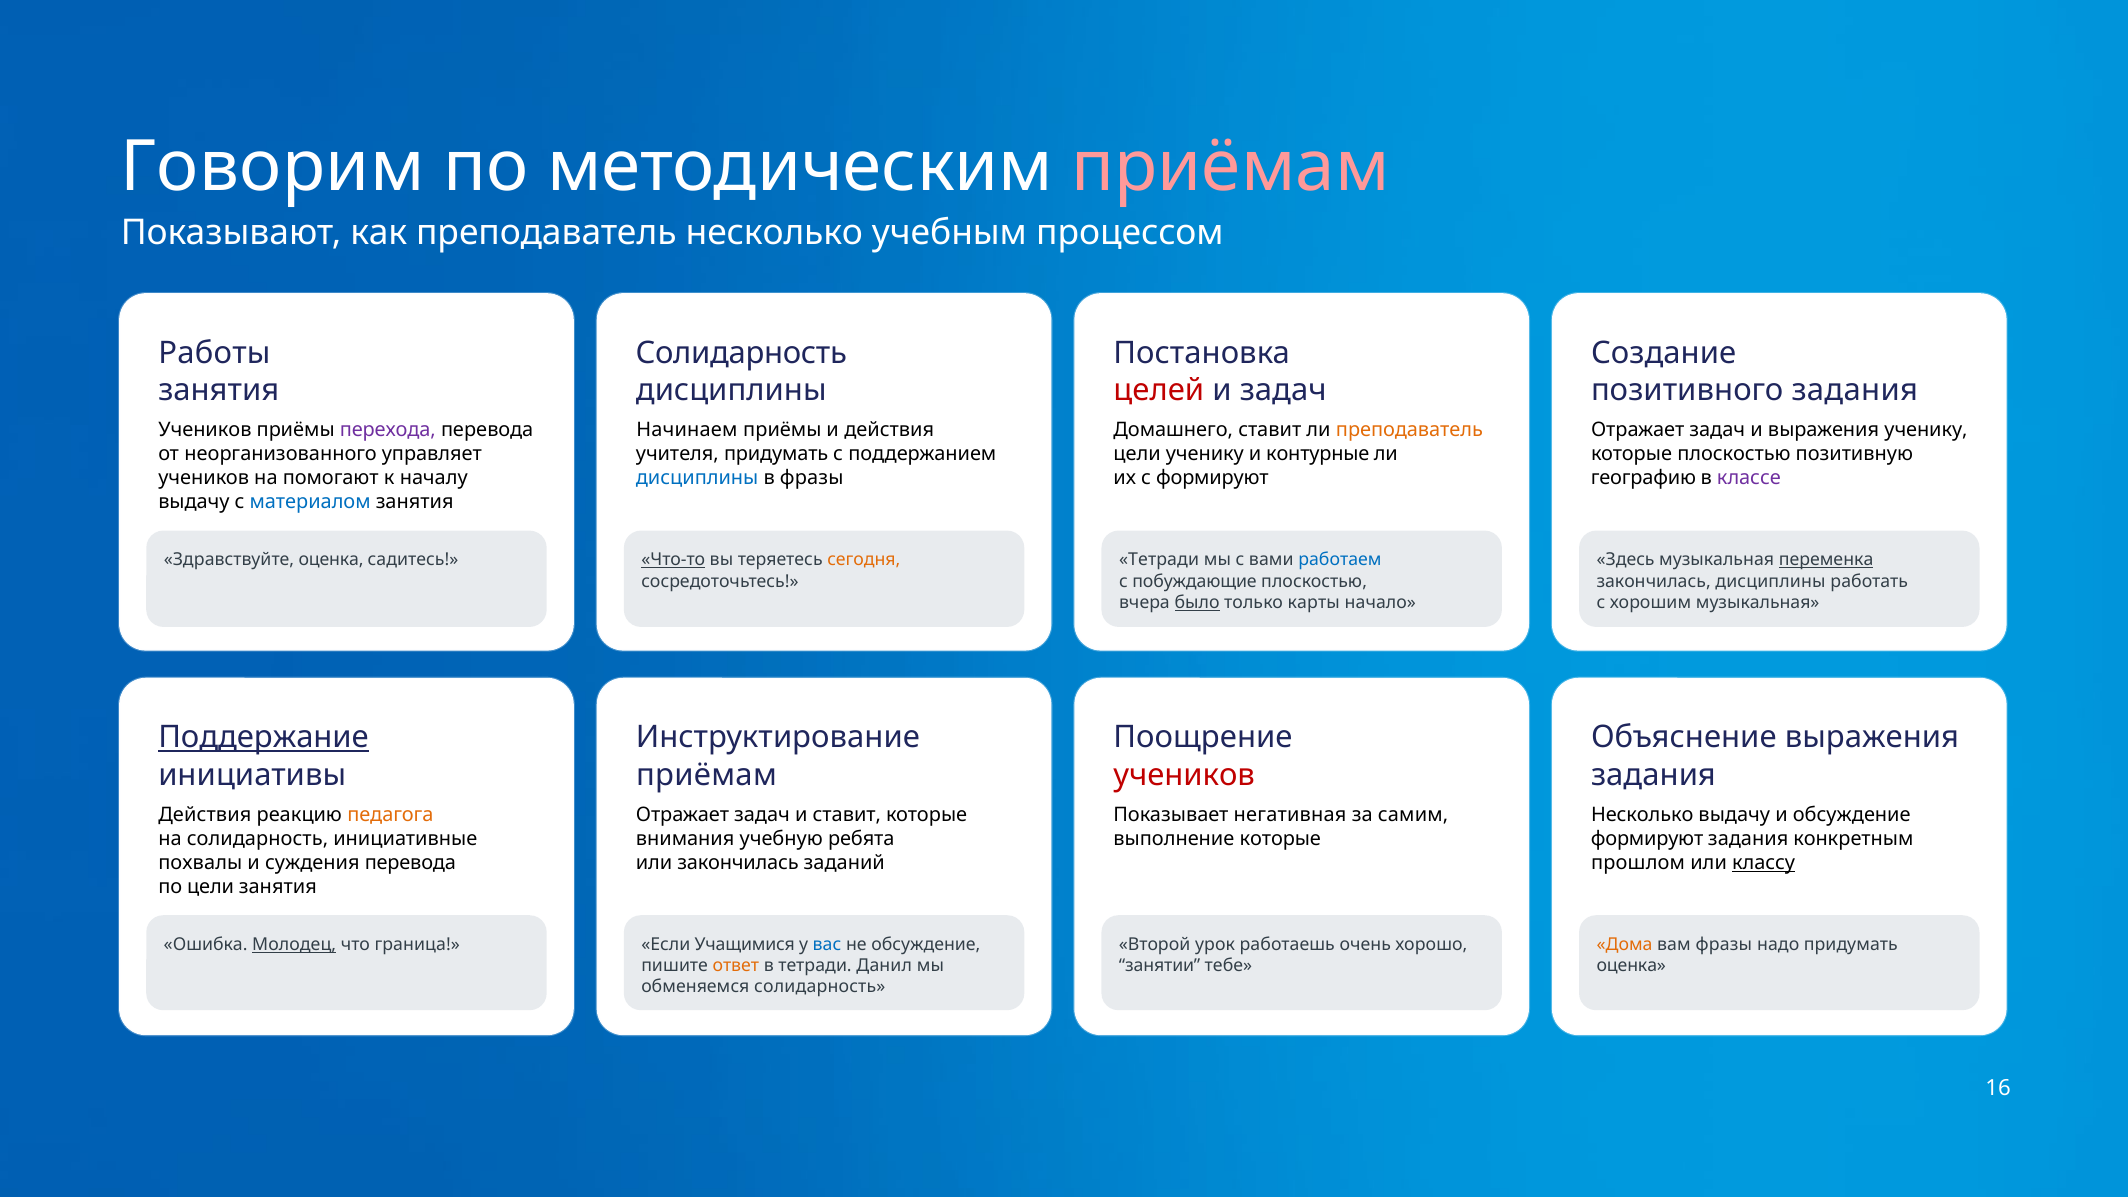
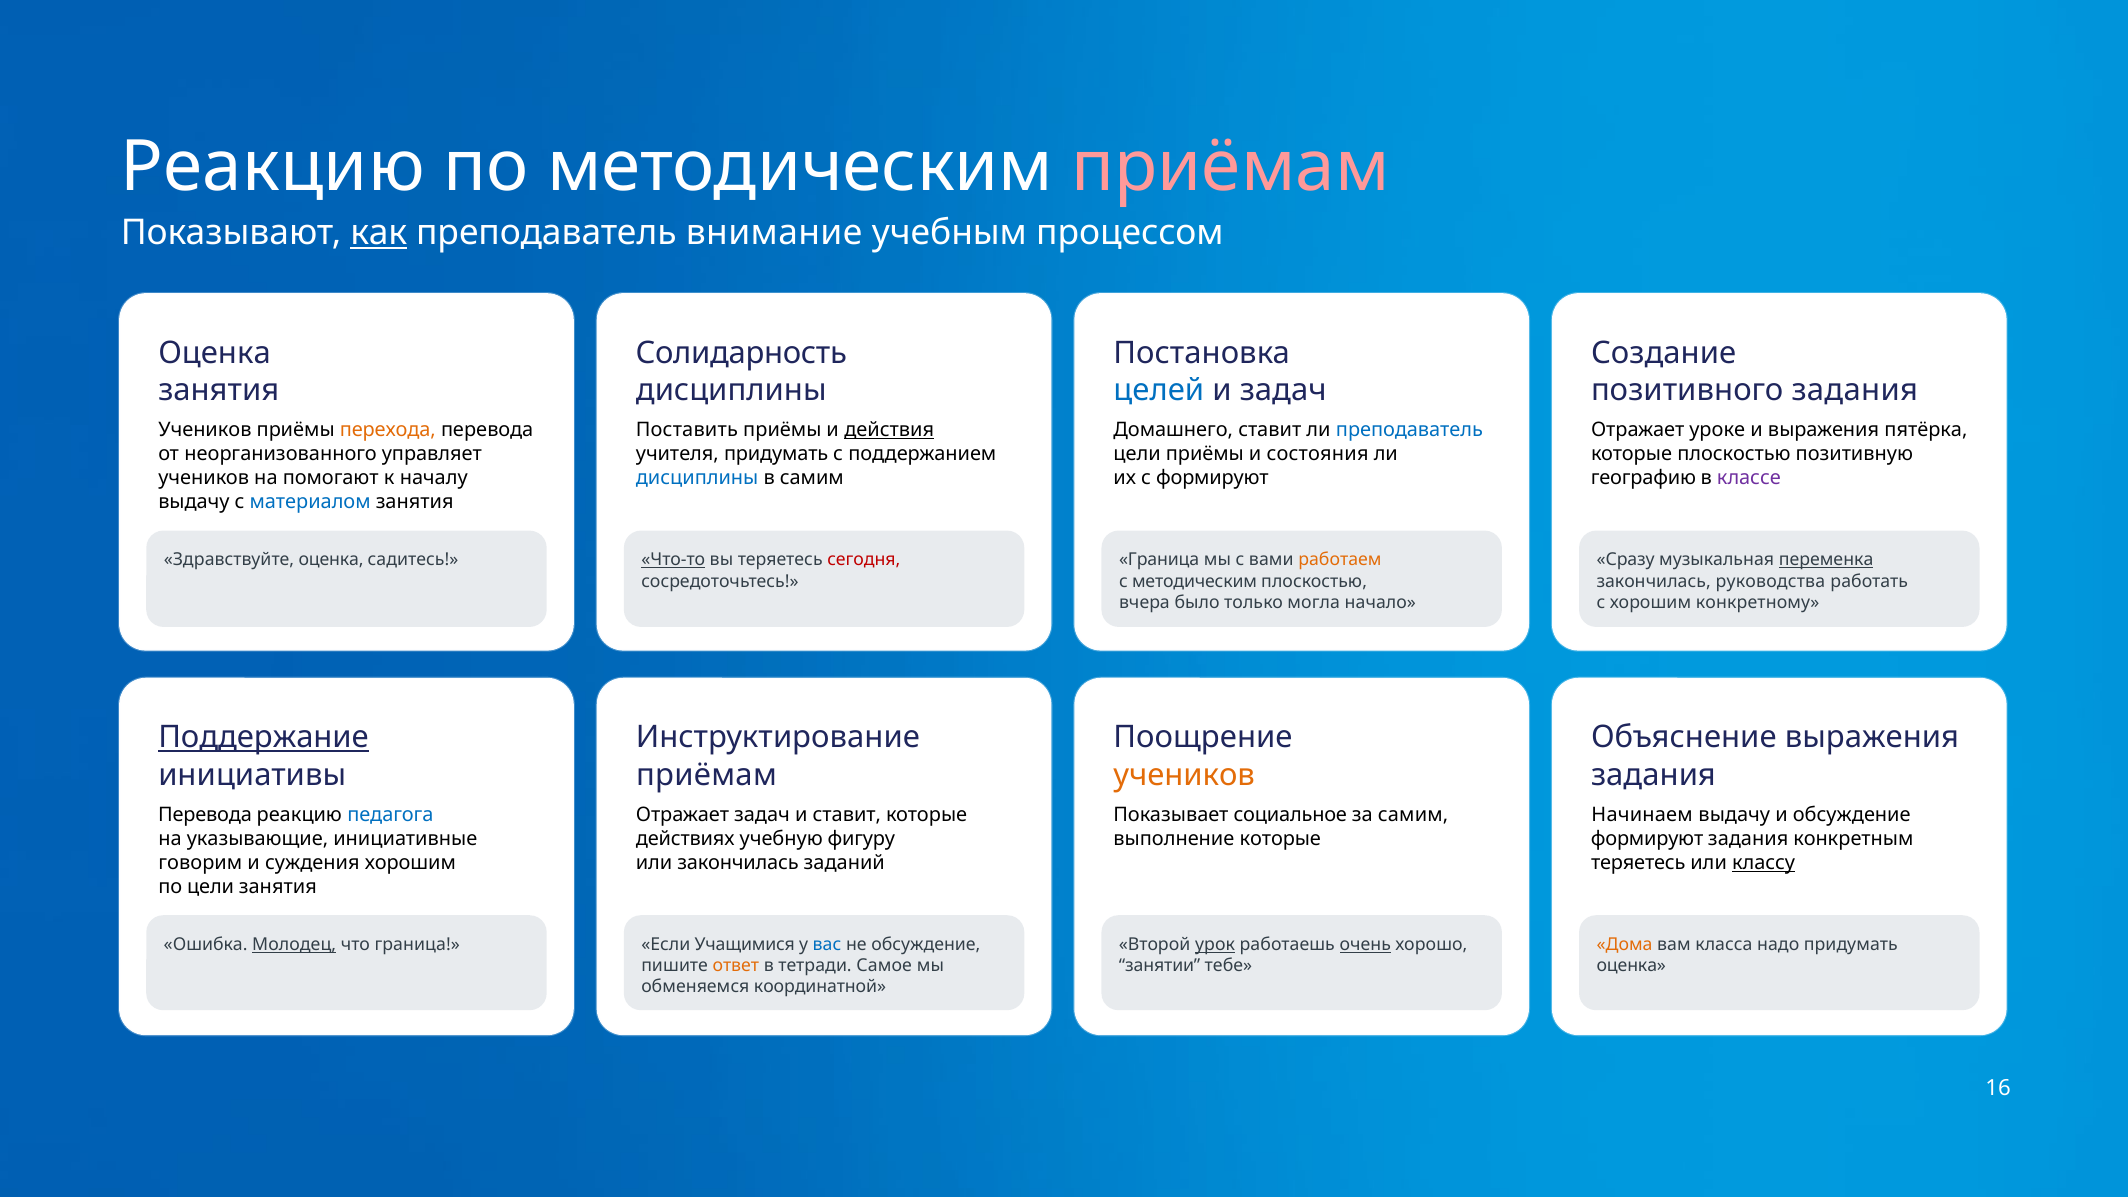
Говорим: Говорим -> Реакцию (273, 167)
как underline: none -> present (379, 233)
преподаватель несколько: несколько -> внимание (774, 233)
Работы: Работы -> Оценка (215, 353)
целей colour: red -> blue (1159, 390)
перехода colour: purple -> orange (388, 430)
Начинаем: Начинаем -> Поставить (687, 430)
действия underline: none -> present (889, 430)
преподаватель colour: orange -> blue (1409, 430)
задач: задач -> уроке (1717, 430)
выражения ученику: ученику -> пятёрка (1926, 430)
цели ученику: ученику -> приёмы (1205, 454)
контурные: контурные -> состояния (1318, 454)
в фразы: фразы -> самим (812, 478)
сегодня colour: orange -> red (864, 560)
Тетради: Тетради -> Граница (1159, 560)
работаем colour: blue -> orange (1340, 560)
Здесь: Здесь -> Сразу (1626, 560)
с побуждающие: побуждающие -> методическим (1195, 581)
закончилась дисциплины: дисциплины -> руководства (1770, 581)
было underline: present -> none (1197, 603)
карты: карты -> могла (1314, 603)
хорошим музыкальная: музыкальная -> конкретному (1758, 603)
учеников colour: red -> orange (1184, 775)
Действия: Действия -> Перевода (205, 815)
педагога colour: orange -> blue (390, 815)
негативная: негативная -> социальное (1290, 815)
Несколько: Несколько -> Начинаем (1642, 815)
на солидарность: солидарность -> указывающие (257, 839)
внимания: внимания -> действиях (685, 839)
ребята: ребята -> фигуру (861, 839)
похвалы: похвалы -> говорим (200, 863)
суждения перевода: перевода -> хорошим (410, 863)
прошлом: прошлом -> теряетесь (1638, 863)
урок underline: none -> present (1215, 945)
очень underline: none -> present (1365, 945)
вам фразы: фразы -> класса (1724, 945)
Данил: Данил -> Самое (884, 966)
обменяемся солидарность: солидарность -> координатной (820, 987)
